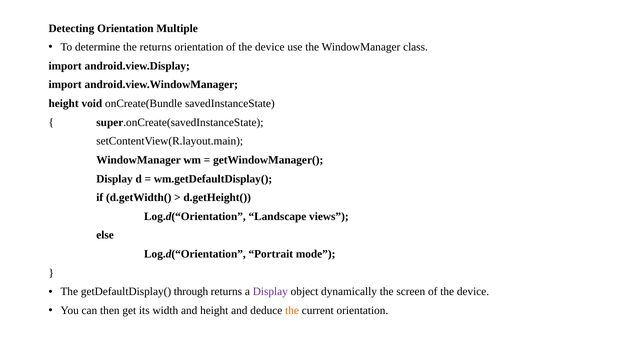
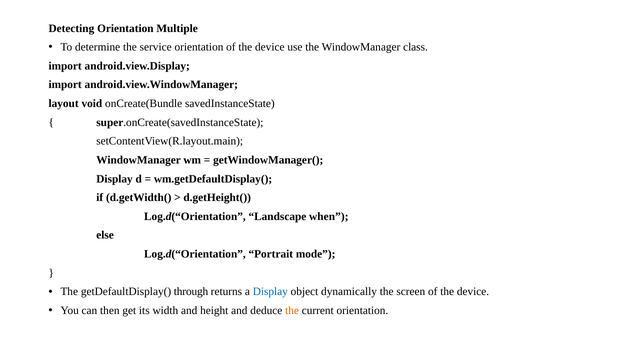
the returns: returns -> service (156, 47)
height: height -> layout (64, 104)
views: views -> when (329, 217)
Display colour: purple -> blue (270, 292)
